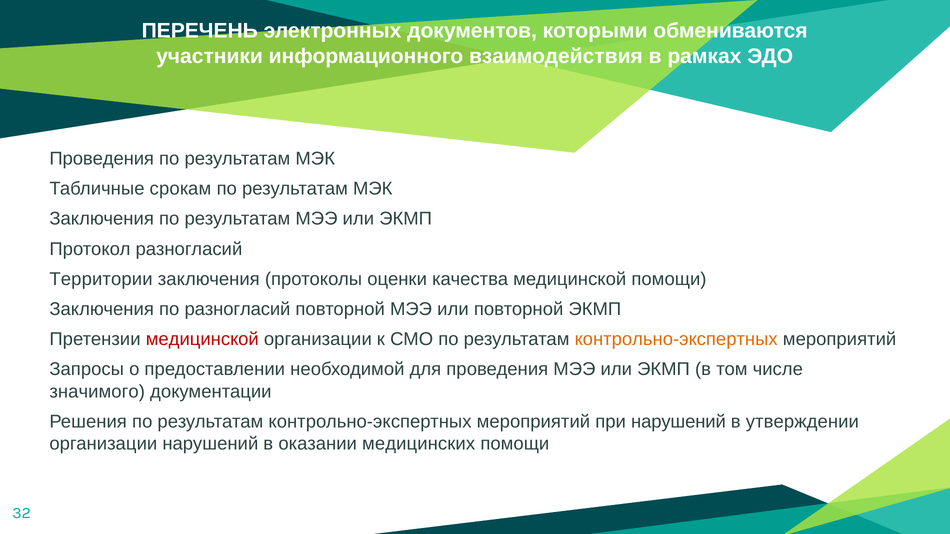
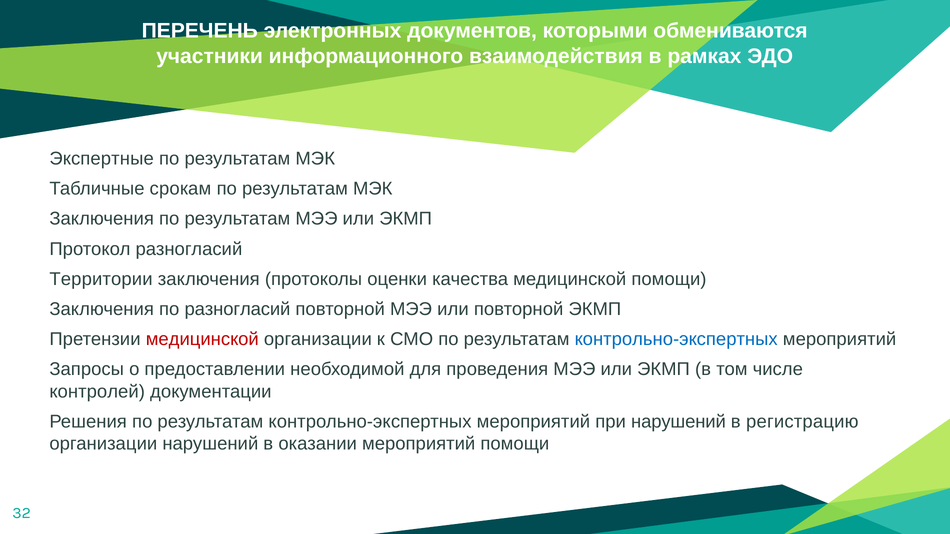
Проведения: Проведения -> Экспертные (102, 159)
контрольно-экспертных colour: orange -> blue (676, 339)
значимого: значимого -> контролей (97, 392)
утверждении: утверждении -> регистрацию (802, 422)
оказании медицинских: медицинских -> мероприятий (419, 444)
